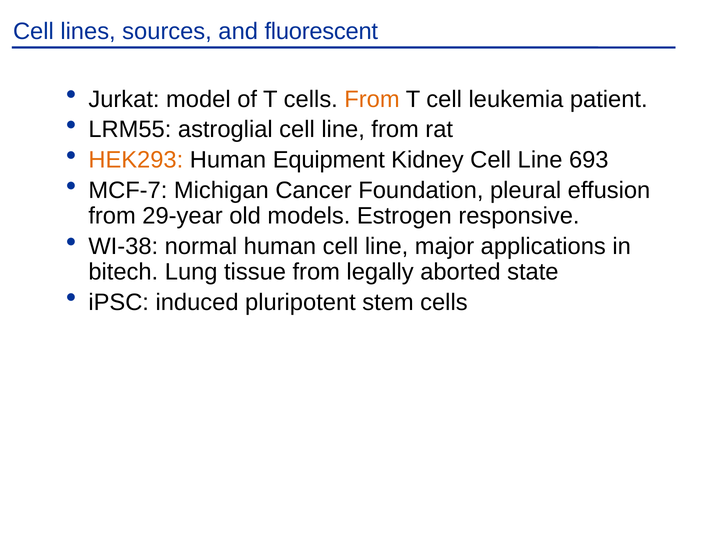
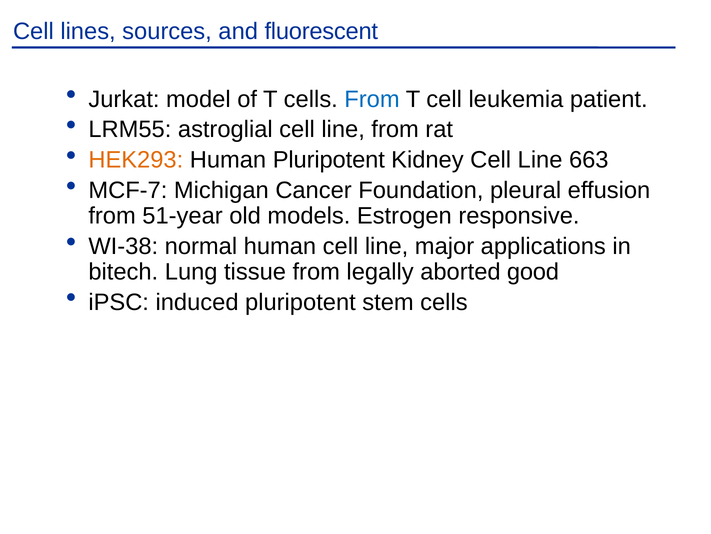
From colour: orange -> blue (372, 99)
Human Equipment: Equipment -> Pluripotent (329, 160)
693: 693 -> 663 (589, 160)
29-year: 29-year -> 51-year (183, 216)
state: state -> good (533, 272)
